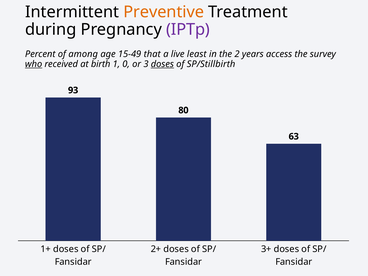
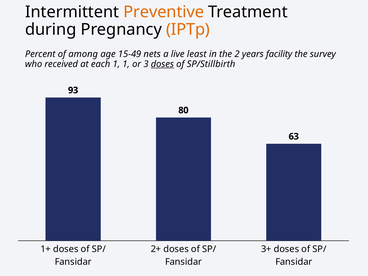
IPTp colour: purple -> orange (188, 30)
that: that -> nets (152, 54)
access: access -> facility (279, 54)
who underline: present -> none (34, 64)
birth: birth -> each (101, 64)
1 0: 0 -> 1 (126, 64)
